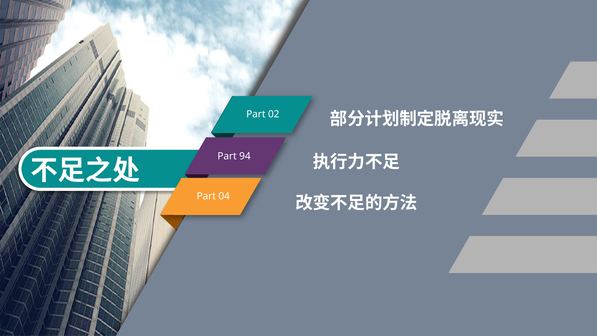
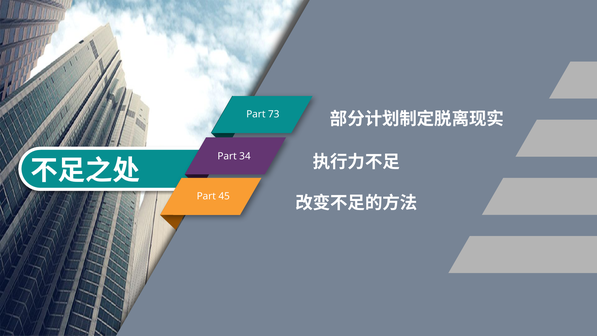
02: 02 -> 73 (274, 114)
94: 94 -> 34 (245, 156)
04: 04 -> 45 (224, 196)
